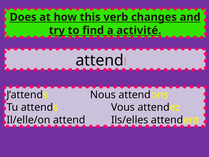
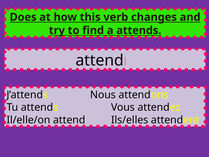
a activité: activité -> attends (139, 30)
